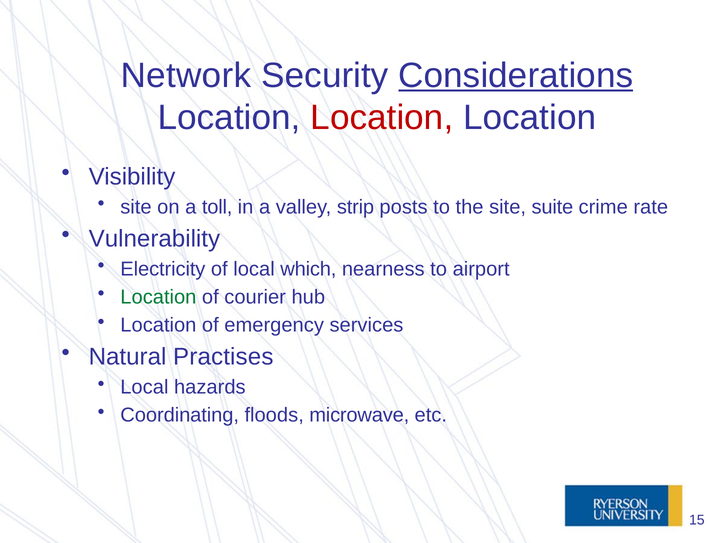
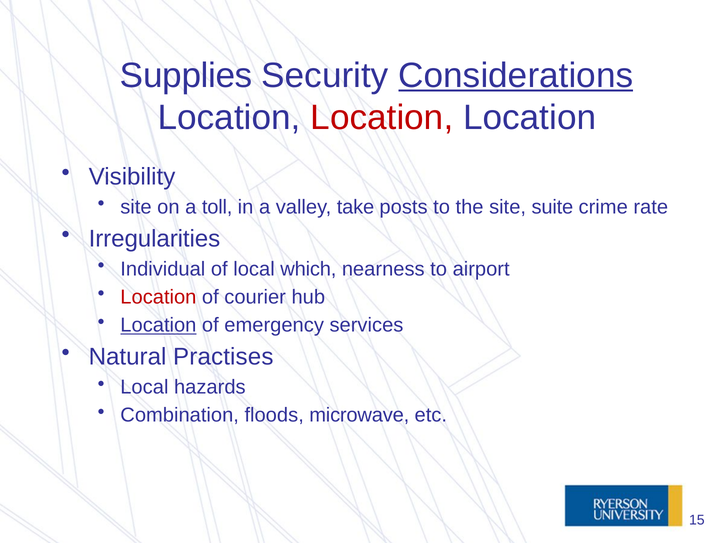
Network: Network -> Supplies (186, 75)
strip: strip -> take (356, 207)
Vulnerability: Vulnerability -> Irregularities (154, 239)
Electricity: Electricity -> Individual (163, 269)
Location colour: green -> red (158, 297)
Location underline: none -> present (158, 325)
Coordinating: Coordinating -> Combination (180, 415)
